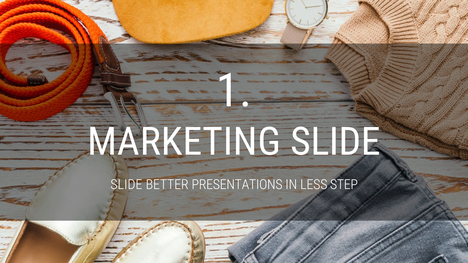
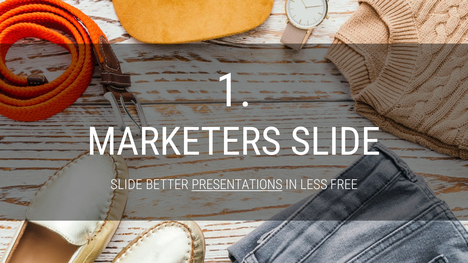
MARKETING: MARKETING -> MARKETERS (184, 142)
PRESENTATIONS underline: none -> present (237, 185)
STEP: STEP -> FREE (344, 185)
